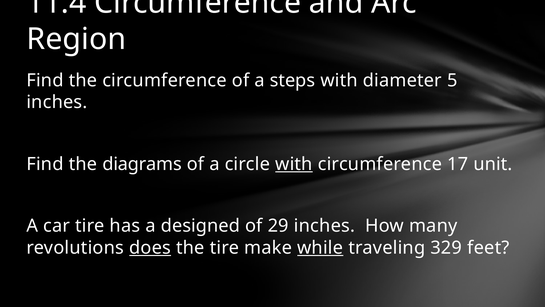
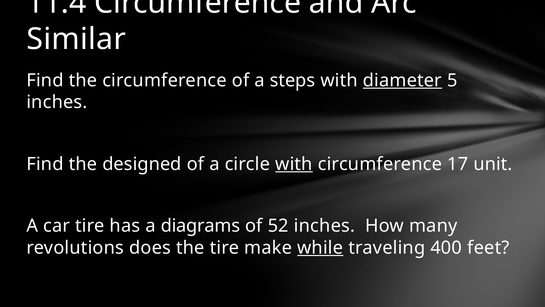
Region: Region -> Similar (76, 39)
diameter underline: none -> present (402, 80)
diagrams: diagrams -> designed (142, 164)
designed: designed -> diagrams (200, 226)
29: 29 -> 52 (278, 226)
does underline: present -> none (150, 247)
329: 329 -> 400 (446, 247)
